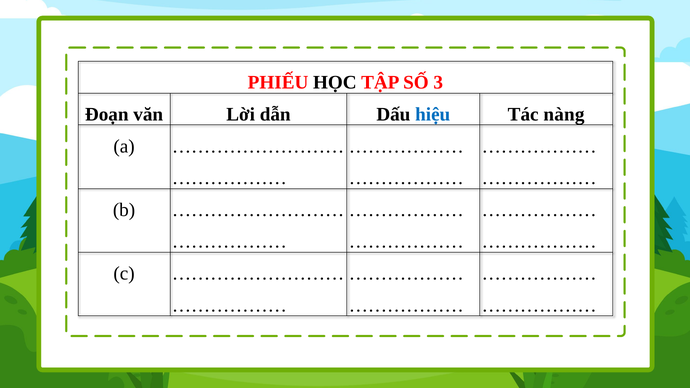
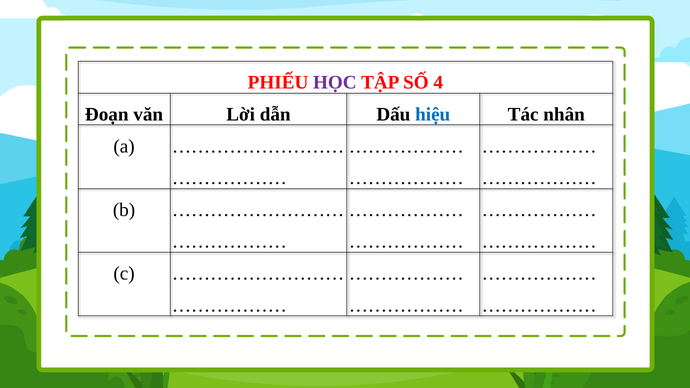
HỌC colour: black -> purple (335, 83)
3: 3 -> 4 (438, 83)
nàng: nàng -> nhân (564, 114)
